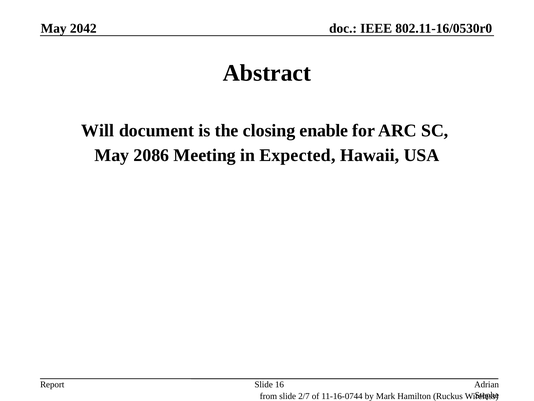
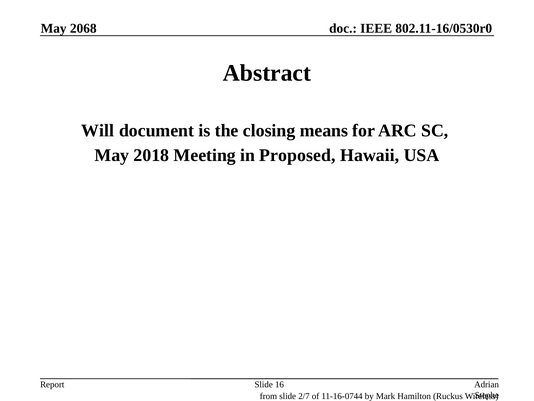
2042: 2042 -> 2068 (83, 28)
enable: enable -> means (324, 130)
2086: 2086 -> 2018 (151, 155)
Expected: Expected -> Proposed (298, 155)
